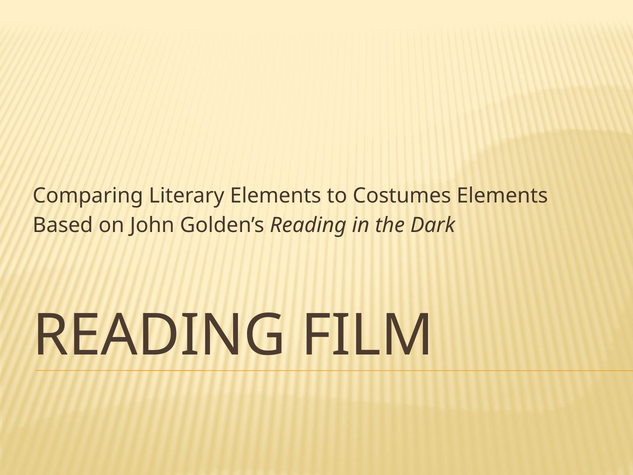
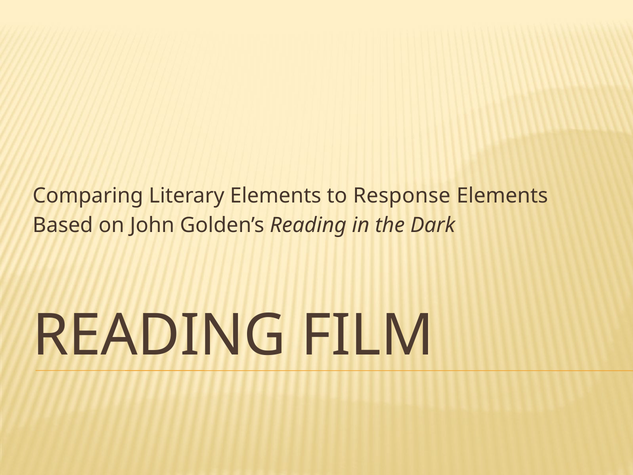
Costumes: Costumes -> Response (402, 196)
